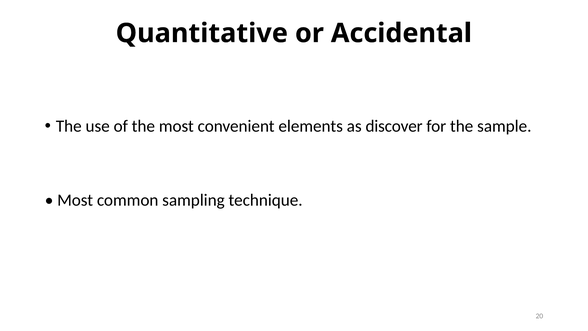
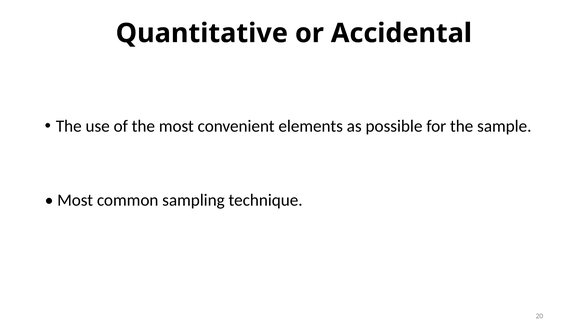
discover: discover -> possible (394, 126)
